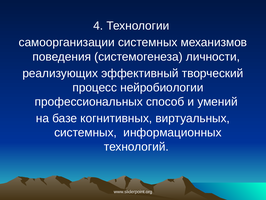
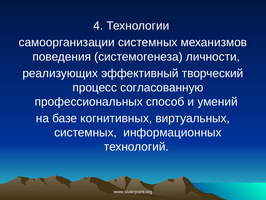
нейробиологии: нейробиологии -> согласованную (162, 87)
